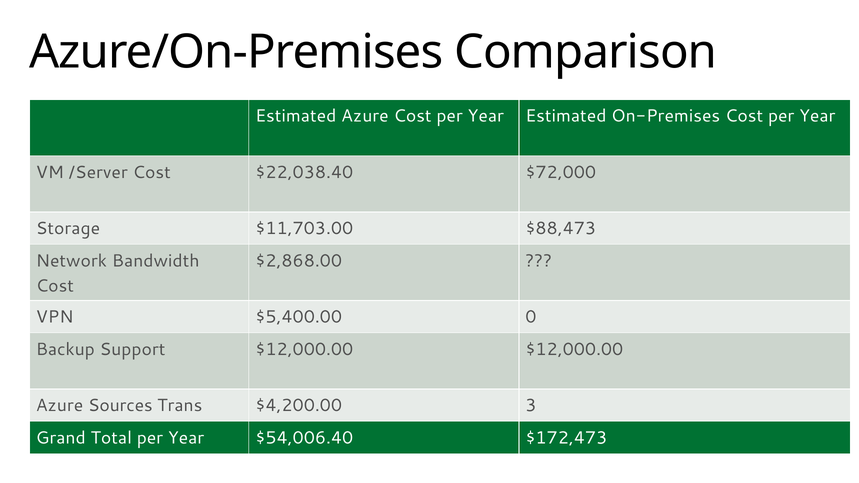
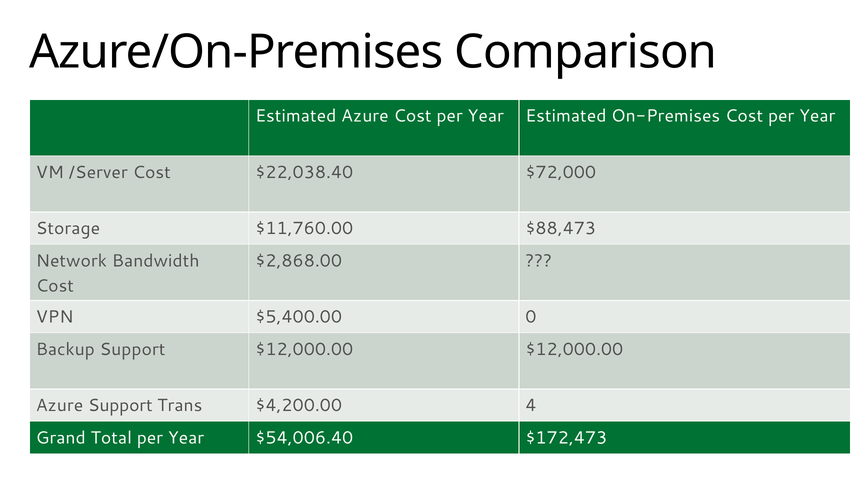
$11,703.00: $11,703.00 -> $11,760.00 (304, 229)
Azure Sources: Sources -> Support (120, 406)
3: 3 -> 4 (531, 406)
